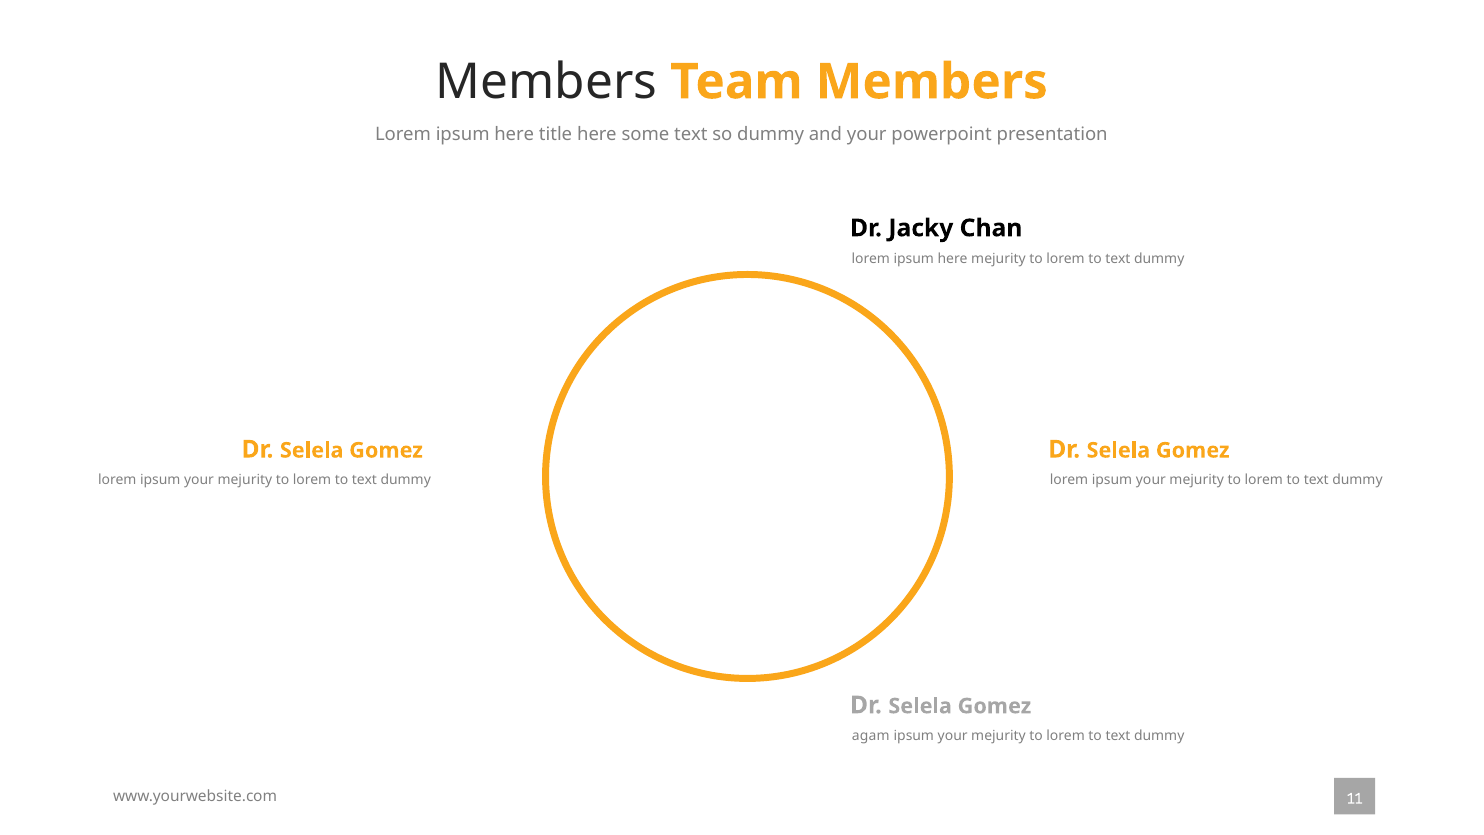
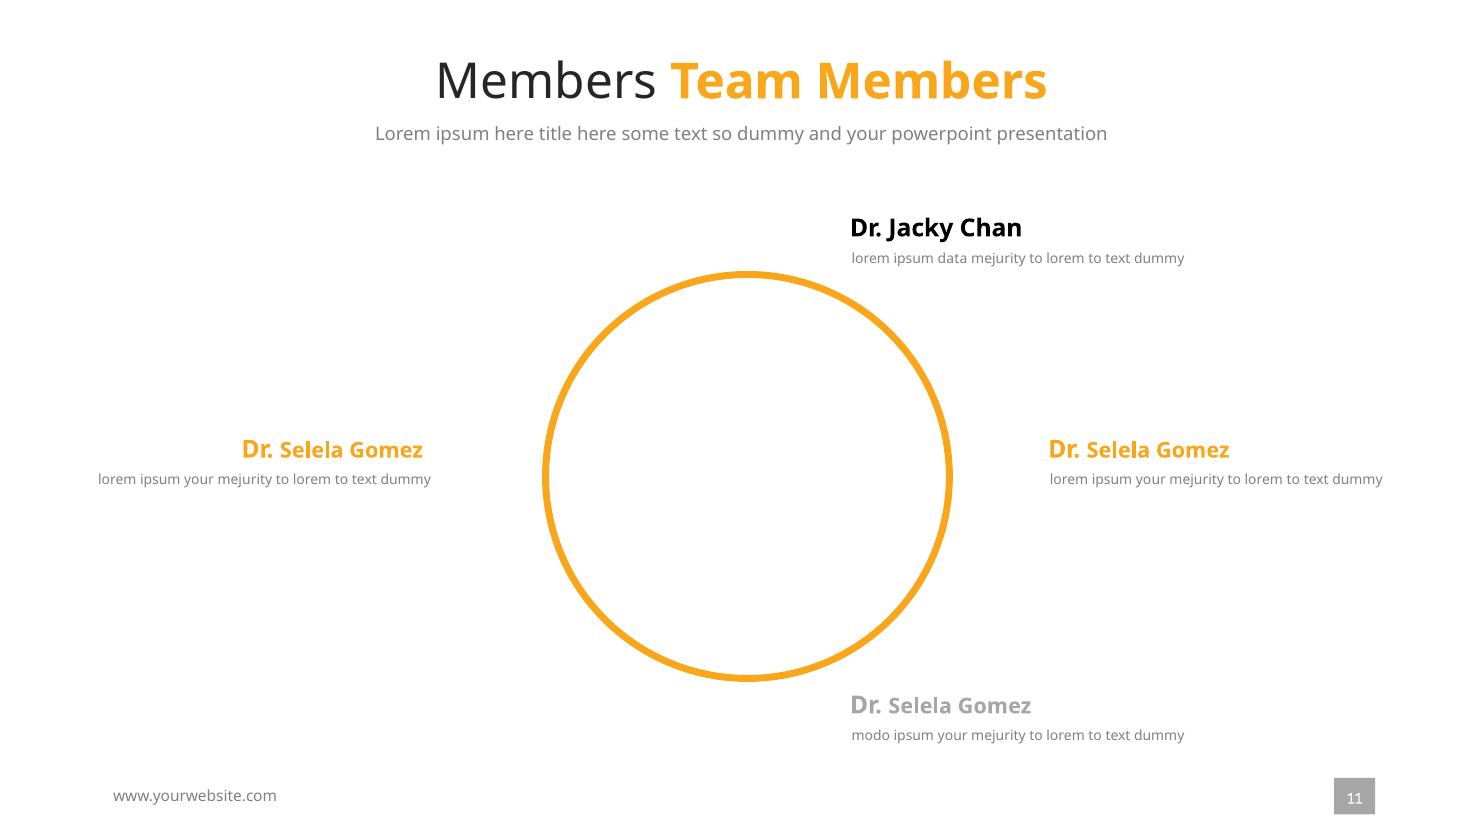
here: here -> data (953, 259)
agam: agam -> modo (871, 736)
